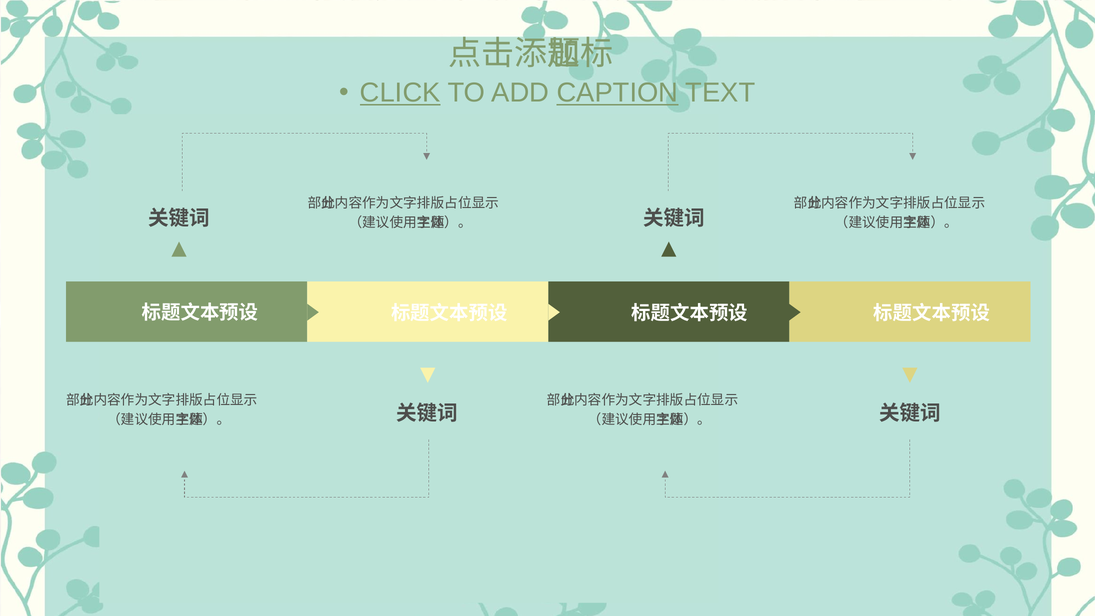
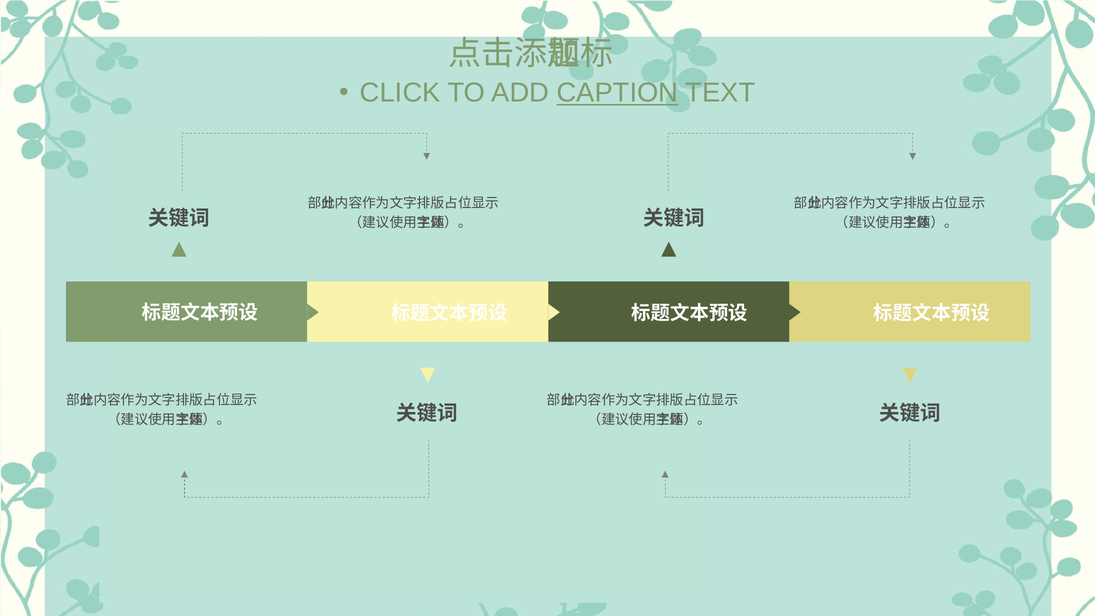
CLICK underline: present -> none (400, 93)
